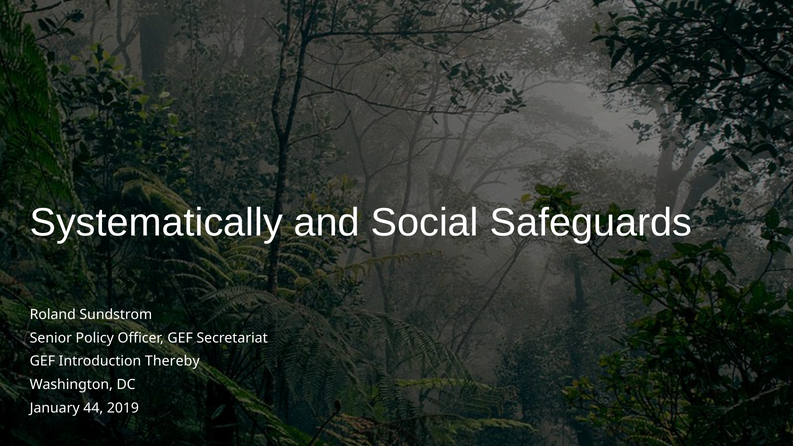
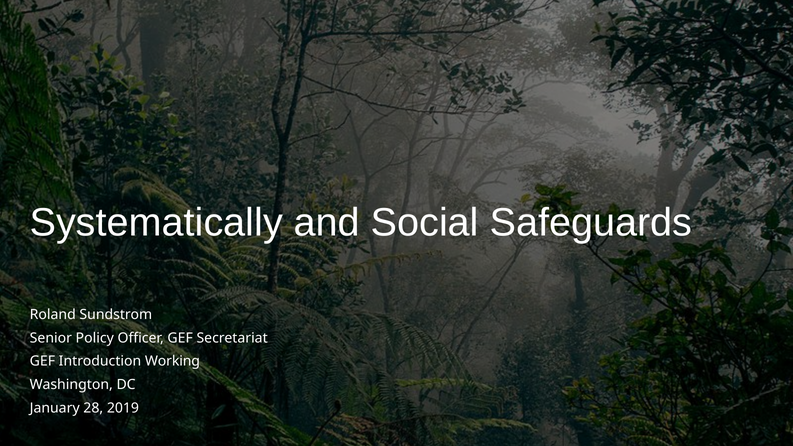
Thereby: Thereby -> Working (172, 361)
44: 44 -> 28 (93, 408)
